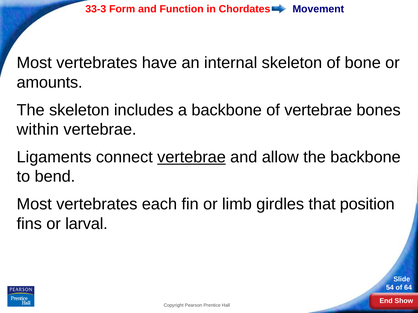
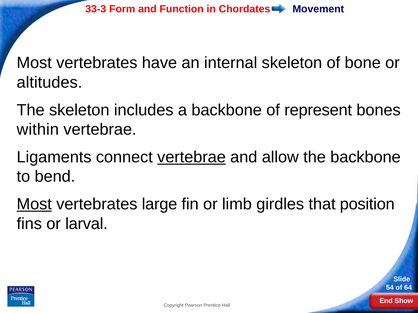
amounts: amounts -> altitudes (49, 83)
of vertebrae: vertebrae -> represent (318, 110)
Most underline: none -> present (34, 205)
each: each -> large (160, 205)
